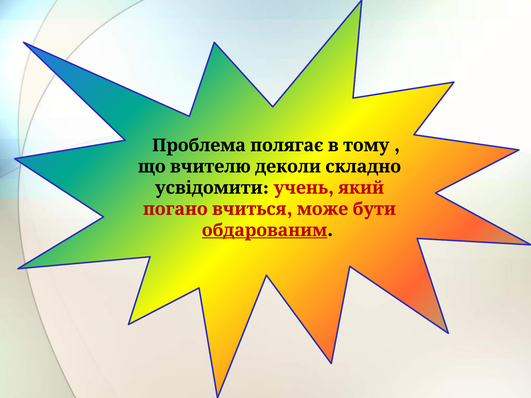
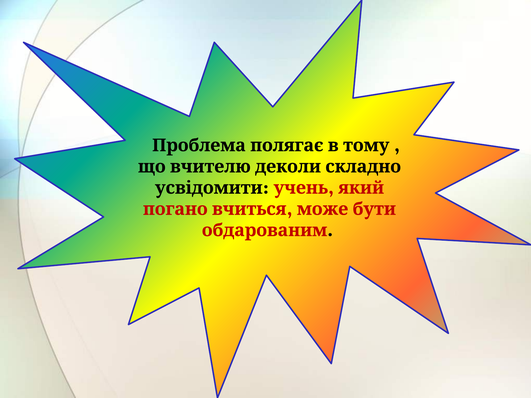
обдарованим underline: present -> none (265, 230)
